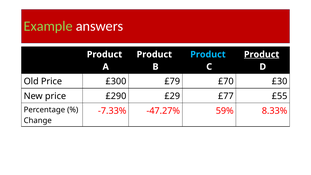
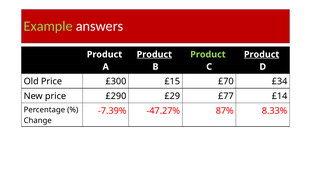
Product underline: none -> present (154, 54)
Product colour: light blue -> light green (208, 54)
£79: £79 -> £15 (172, 81)
£30: £30 -> £34 (280, 81)
£55: £55 -> £14 (280, 96)
-7.33%: -7.33% -> -7.39% (112, 111)
59%: 59% -> 87% (225, 111)
